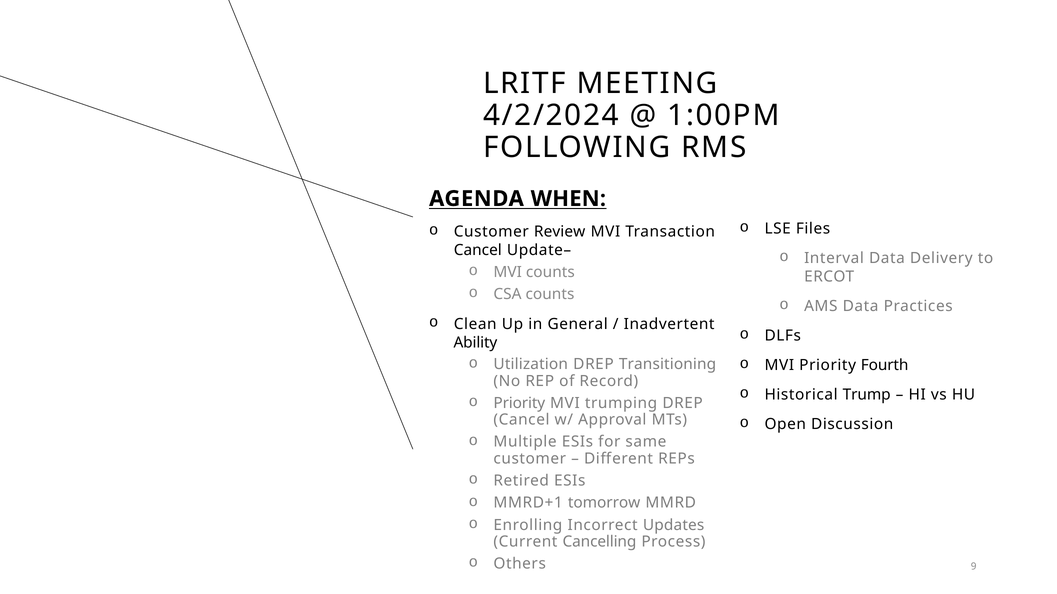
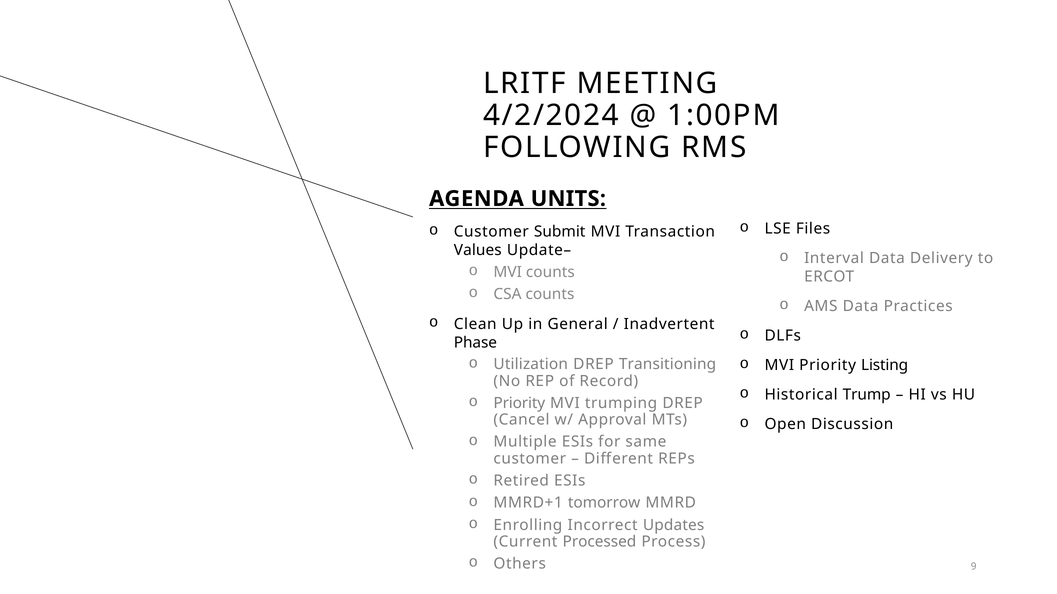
WHEN: WHEN -> UNITS (568, 199)
Review: Review -> Submit (560, 232)
Cancel: Cancel -> Values (478, 250)
Ability: Ability -> Phase (475, 343)
Fourth: Fourth -> Listing (885, 365)
Cancelling: Cancelling -> Processed (599, 542)
